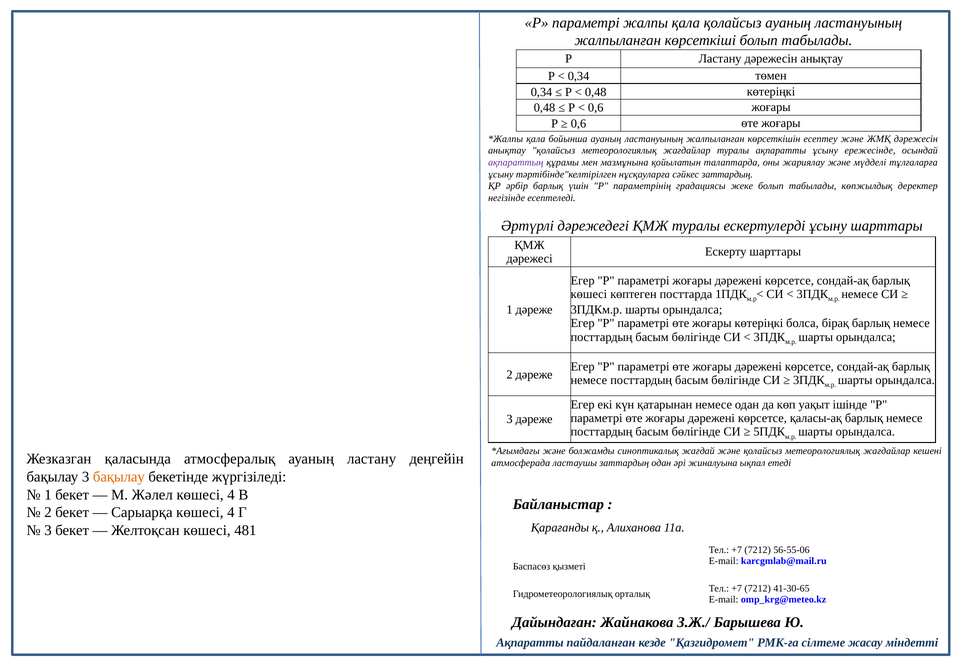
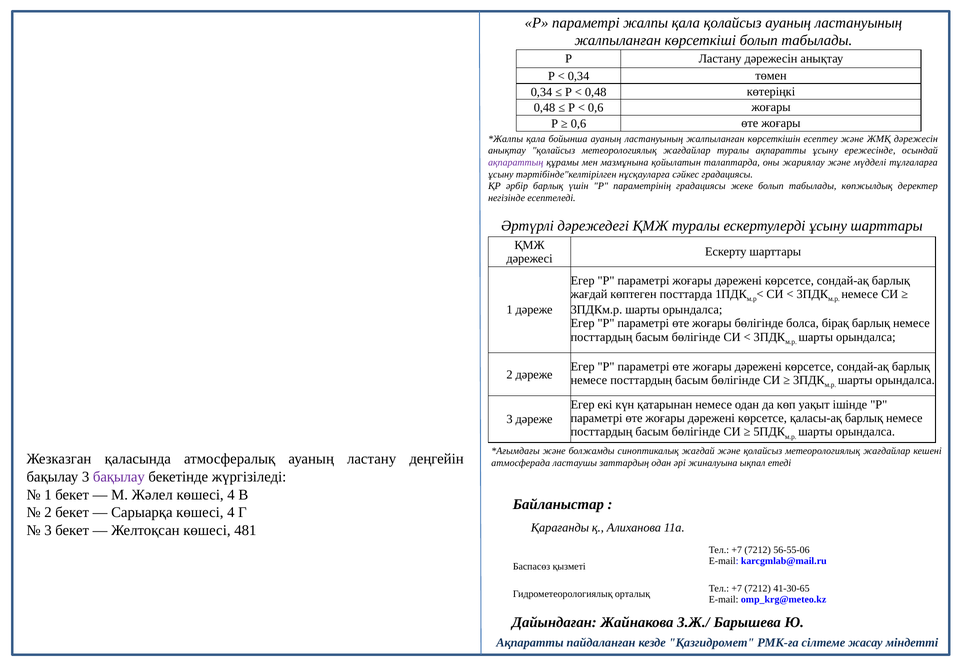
сәйкес заттардың: заттардың -> градациясы (727, 174)
көшесі: көшесі -> жағдай (589, 294)
жоғары көтеріңкі: көтеріңкі -> бөлігінде (759, 323)
бақылау colour: orange -> purple (119, 477)
